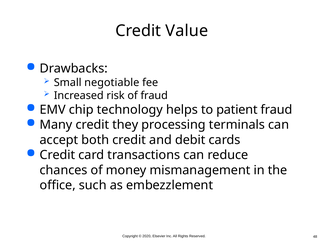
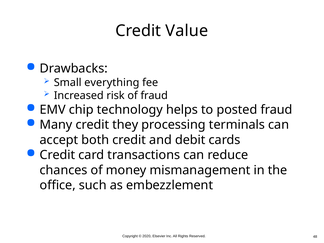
negotiable: negotiable -> everything (112, 82)
patient: patient -> posted (237, 110)
